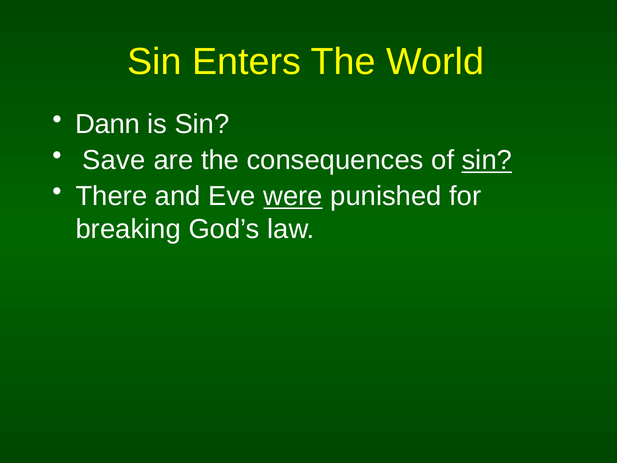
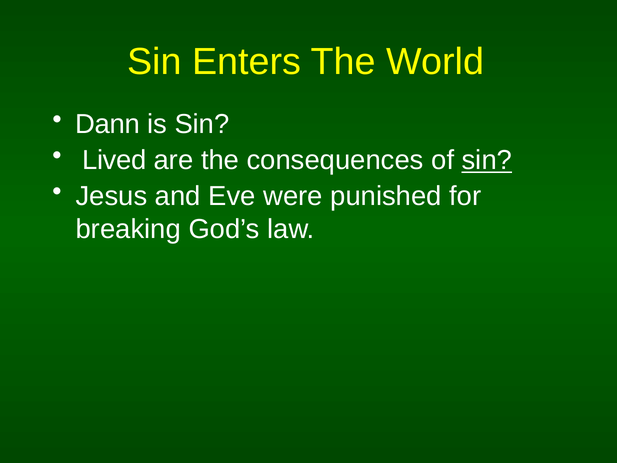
Save: Save -> Lived (114, 160)
There: There -> Jesus (112, 196)
were underline: present -> none (293, 196)
